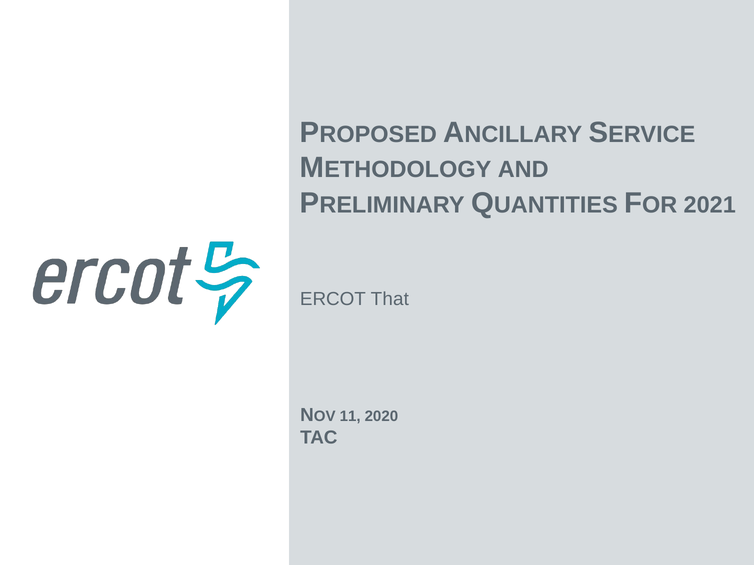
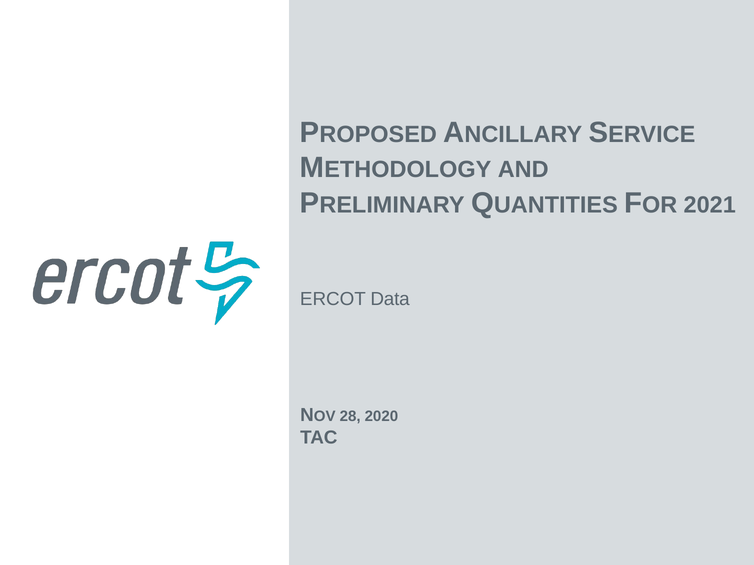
That: That -> Data (390, 299)
11: 11 -> 28 (350, 416)
